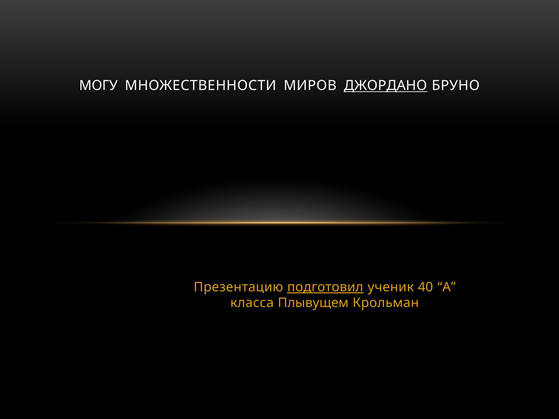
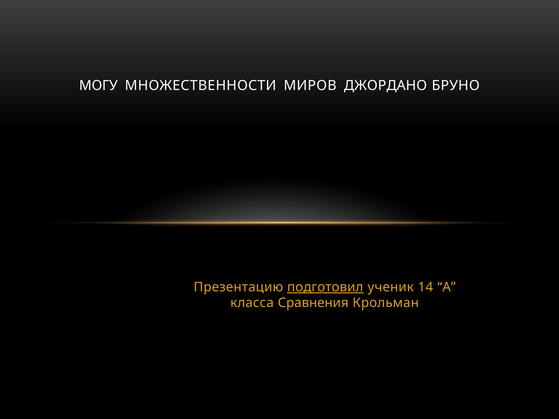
ДЖОРДАНО underline: present -> none (385, 86)
40: 40 -> 14 (425, 287)
Плывущем: Плывущем -> Сравнения (313, 303)
